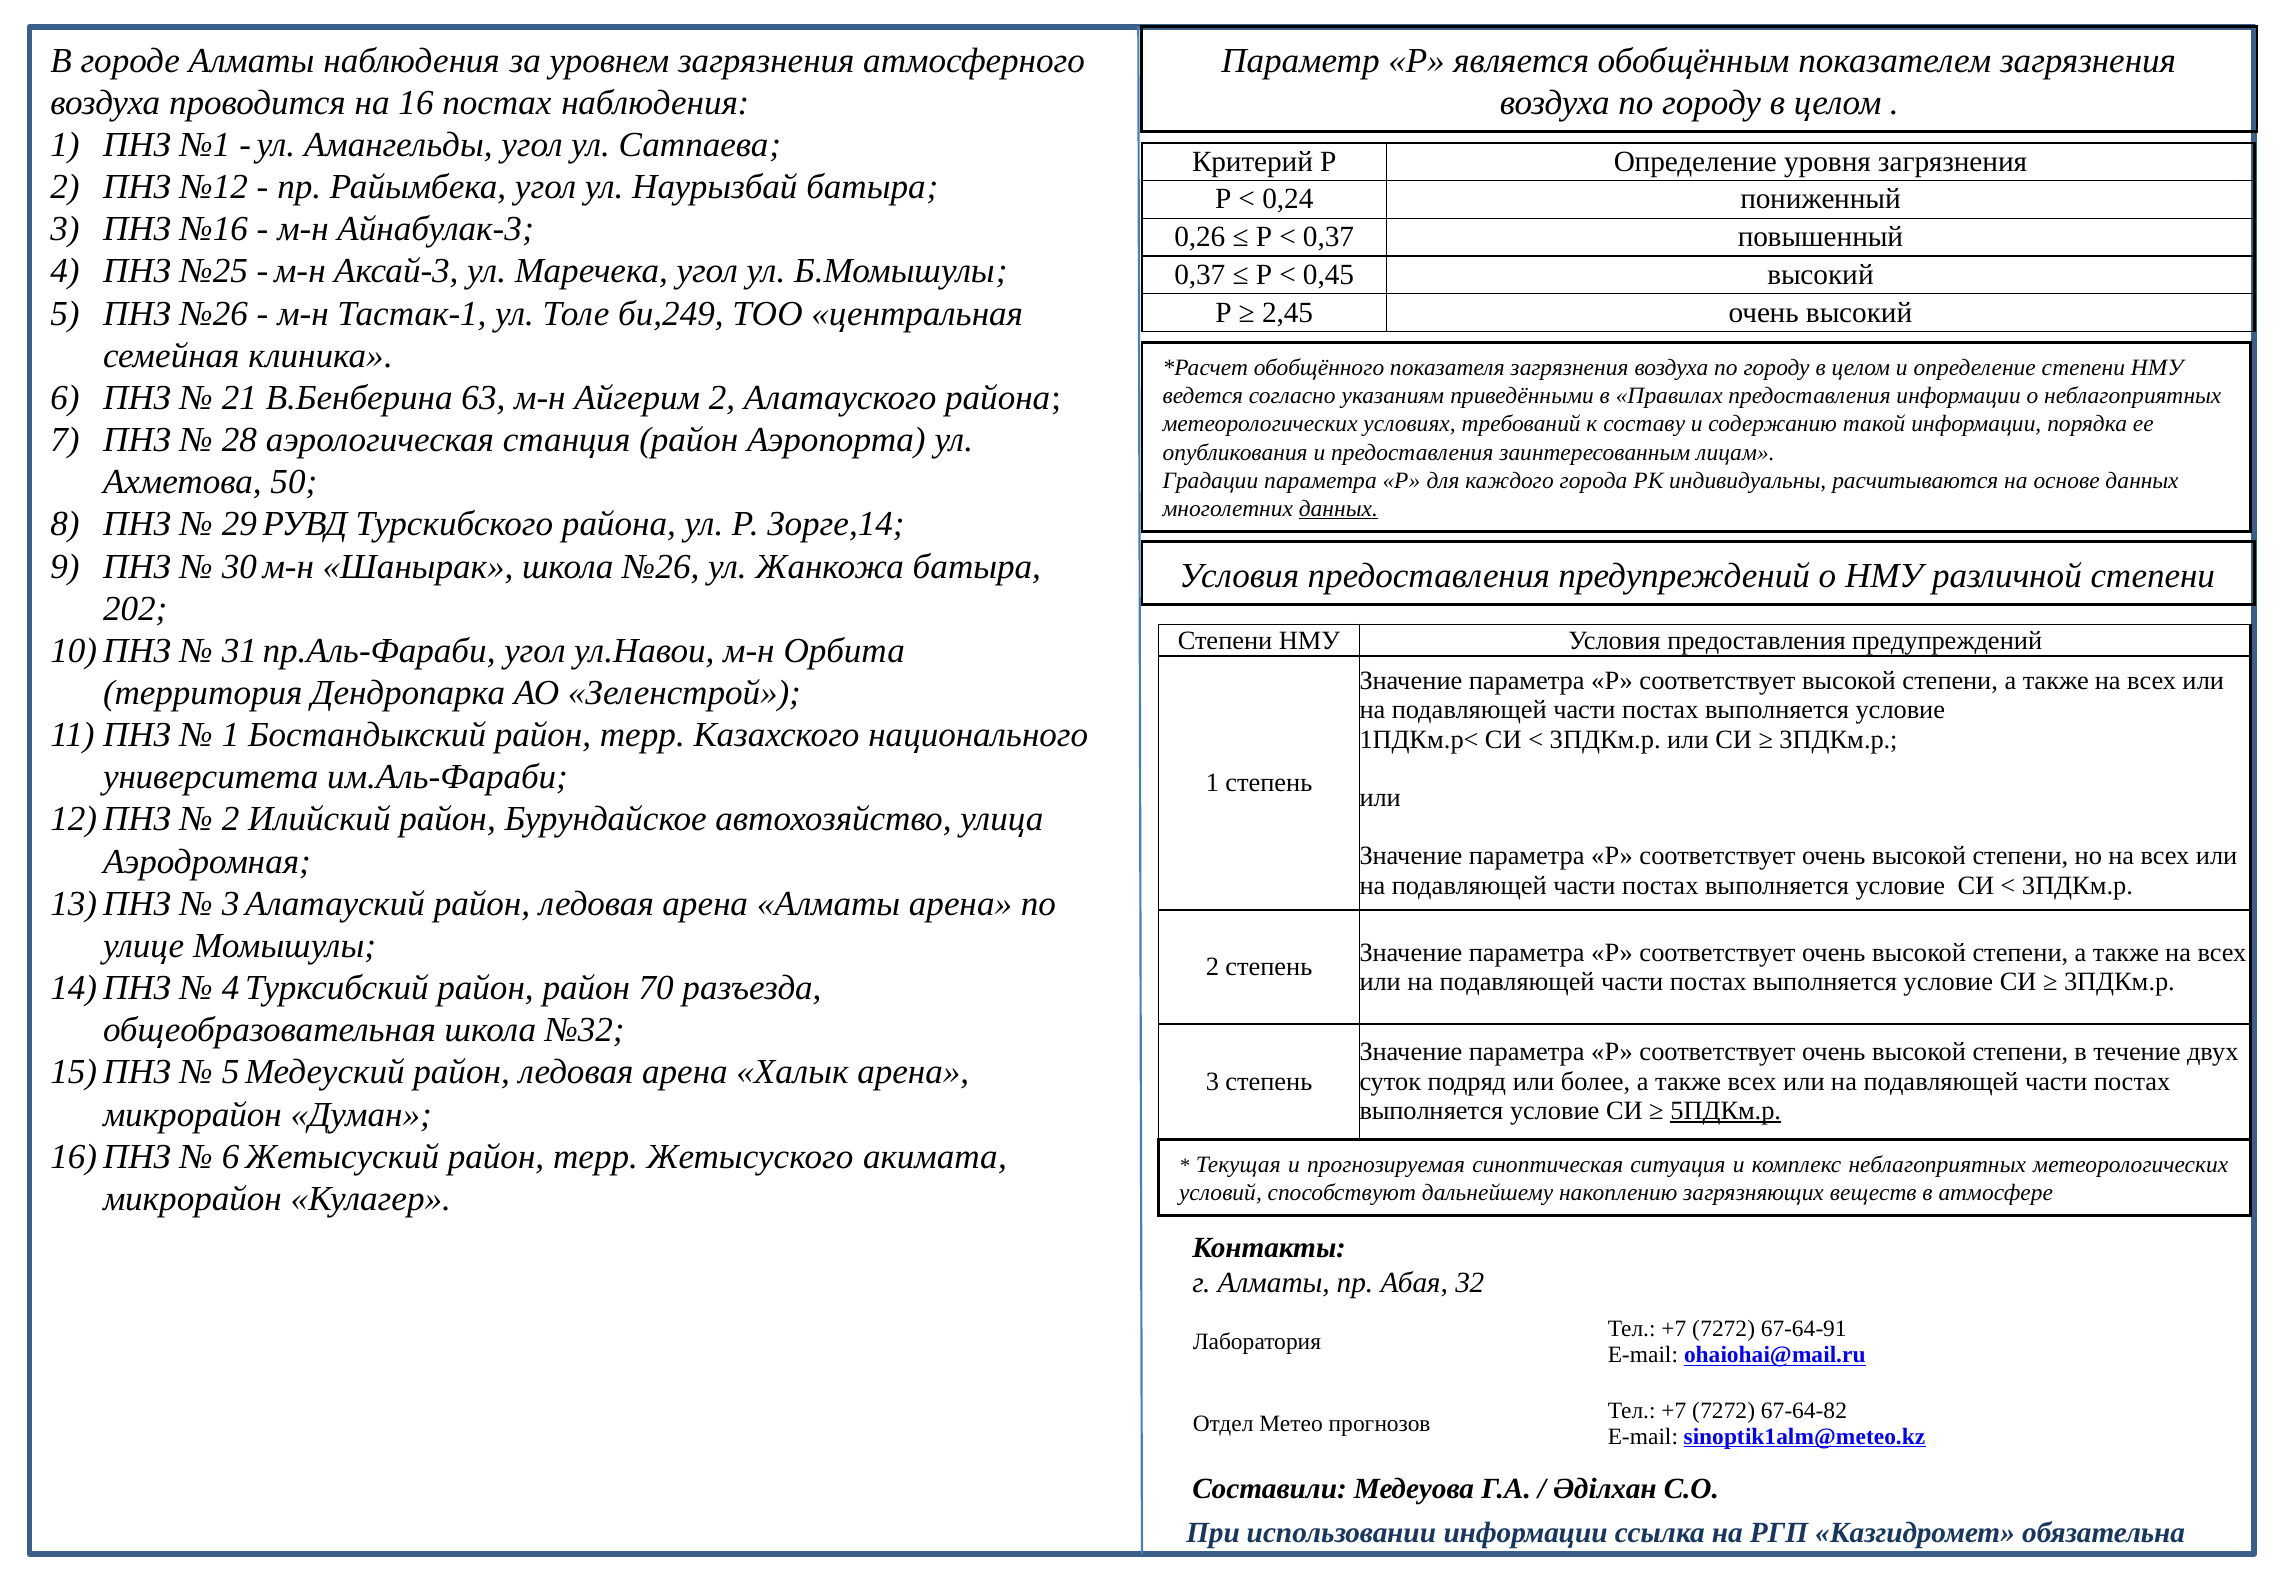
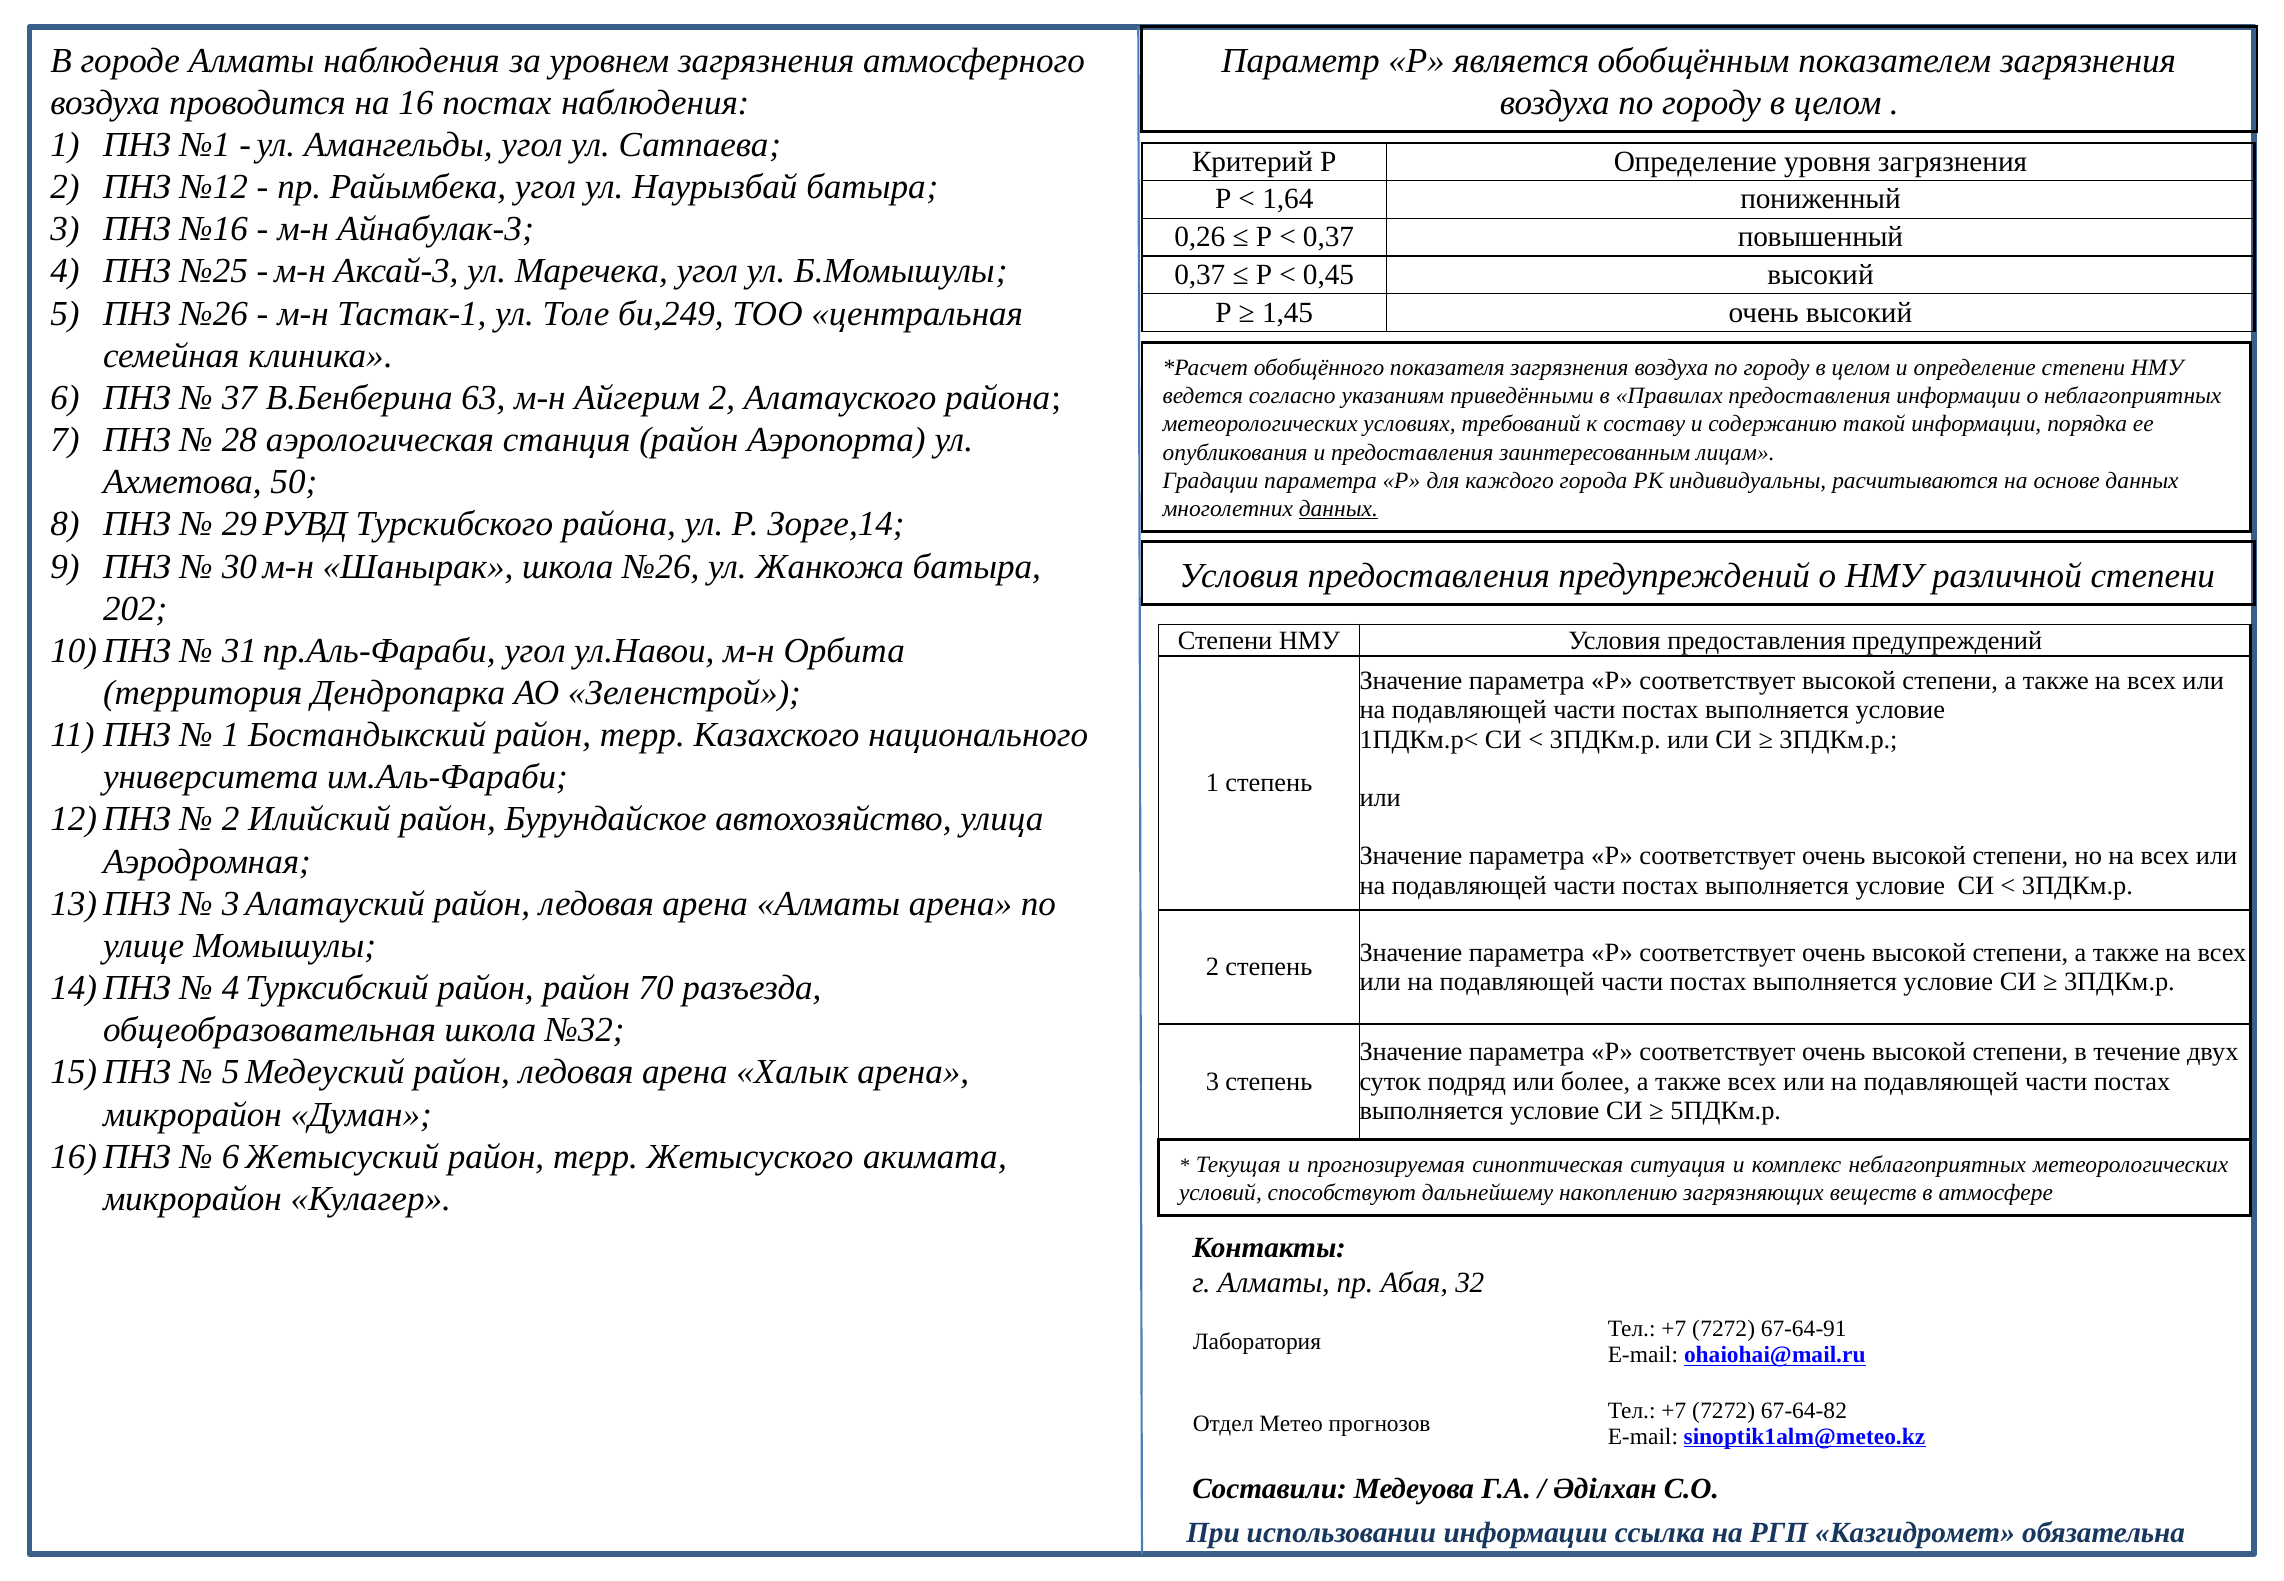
0,24: 0,24 -> 1,64 (1288, 199)
2,45: 2,45 -> 1,45 (1288, 312)
21: 21 -> 37 (239, 398)
5ПДКм.р underline: present -> none (1726, 1111)
